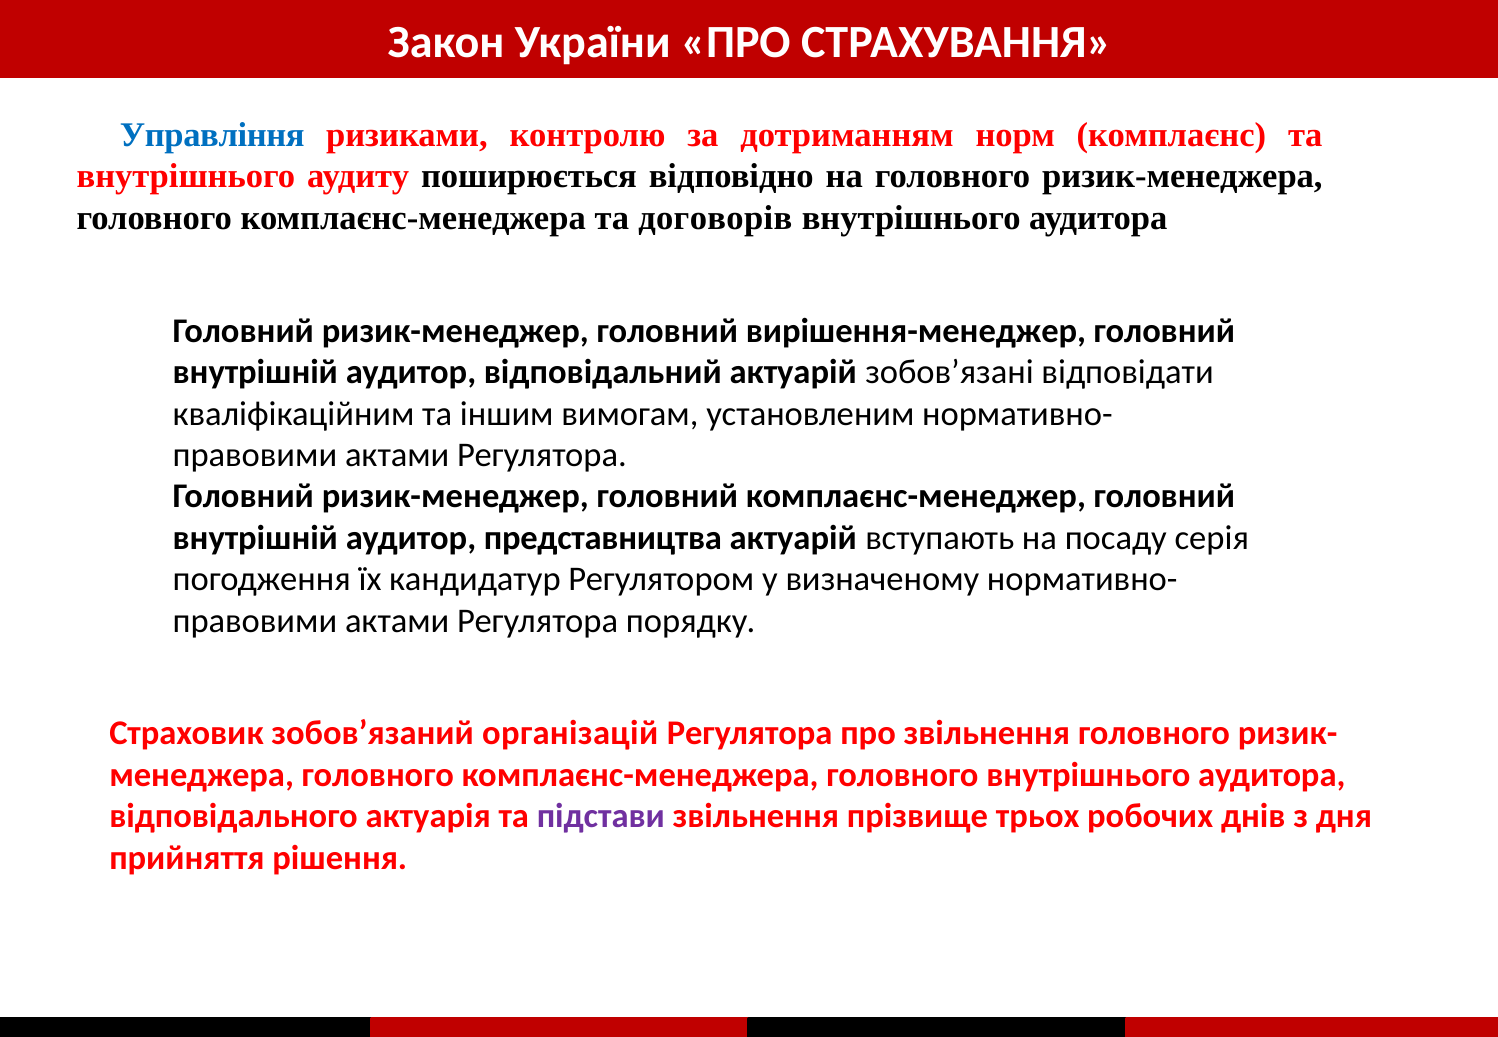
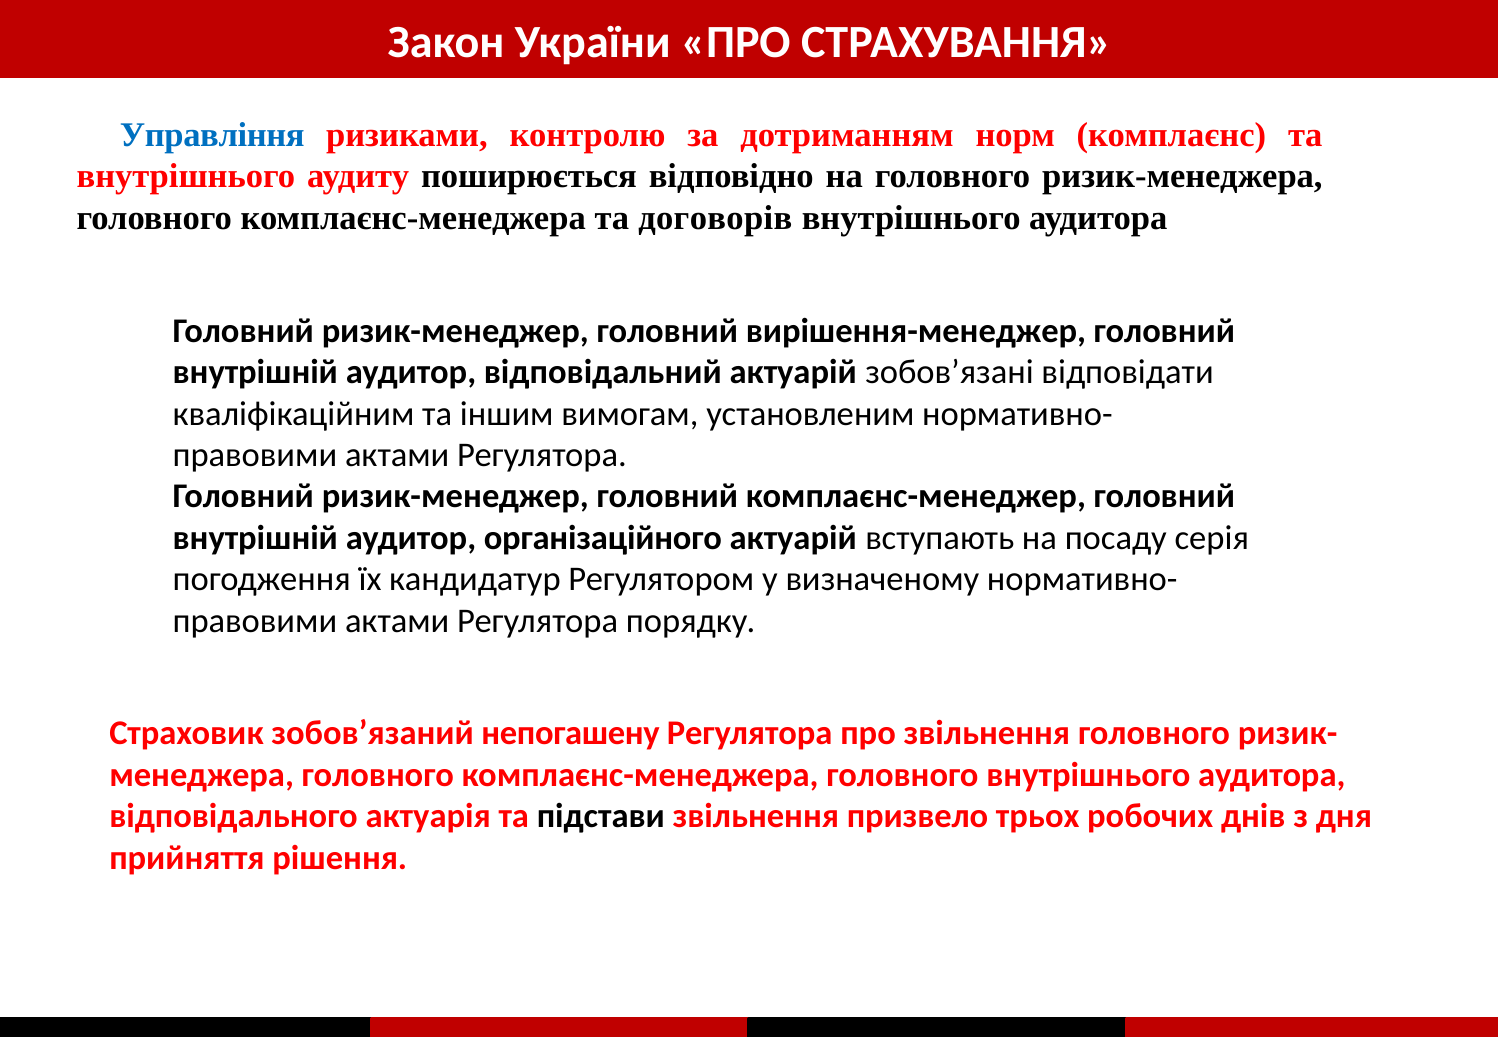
представництва: представництва -> організаційного (603, 538)
організацій: організацій -> непогашену (571, 734)
підстави colour: purple -> black (601, 817)
прізвище: прізвище -> призвело (918, 817)
